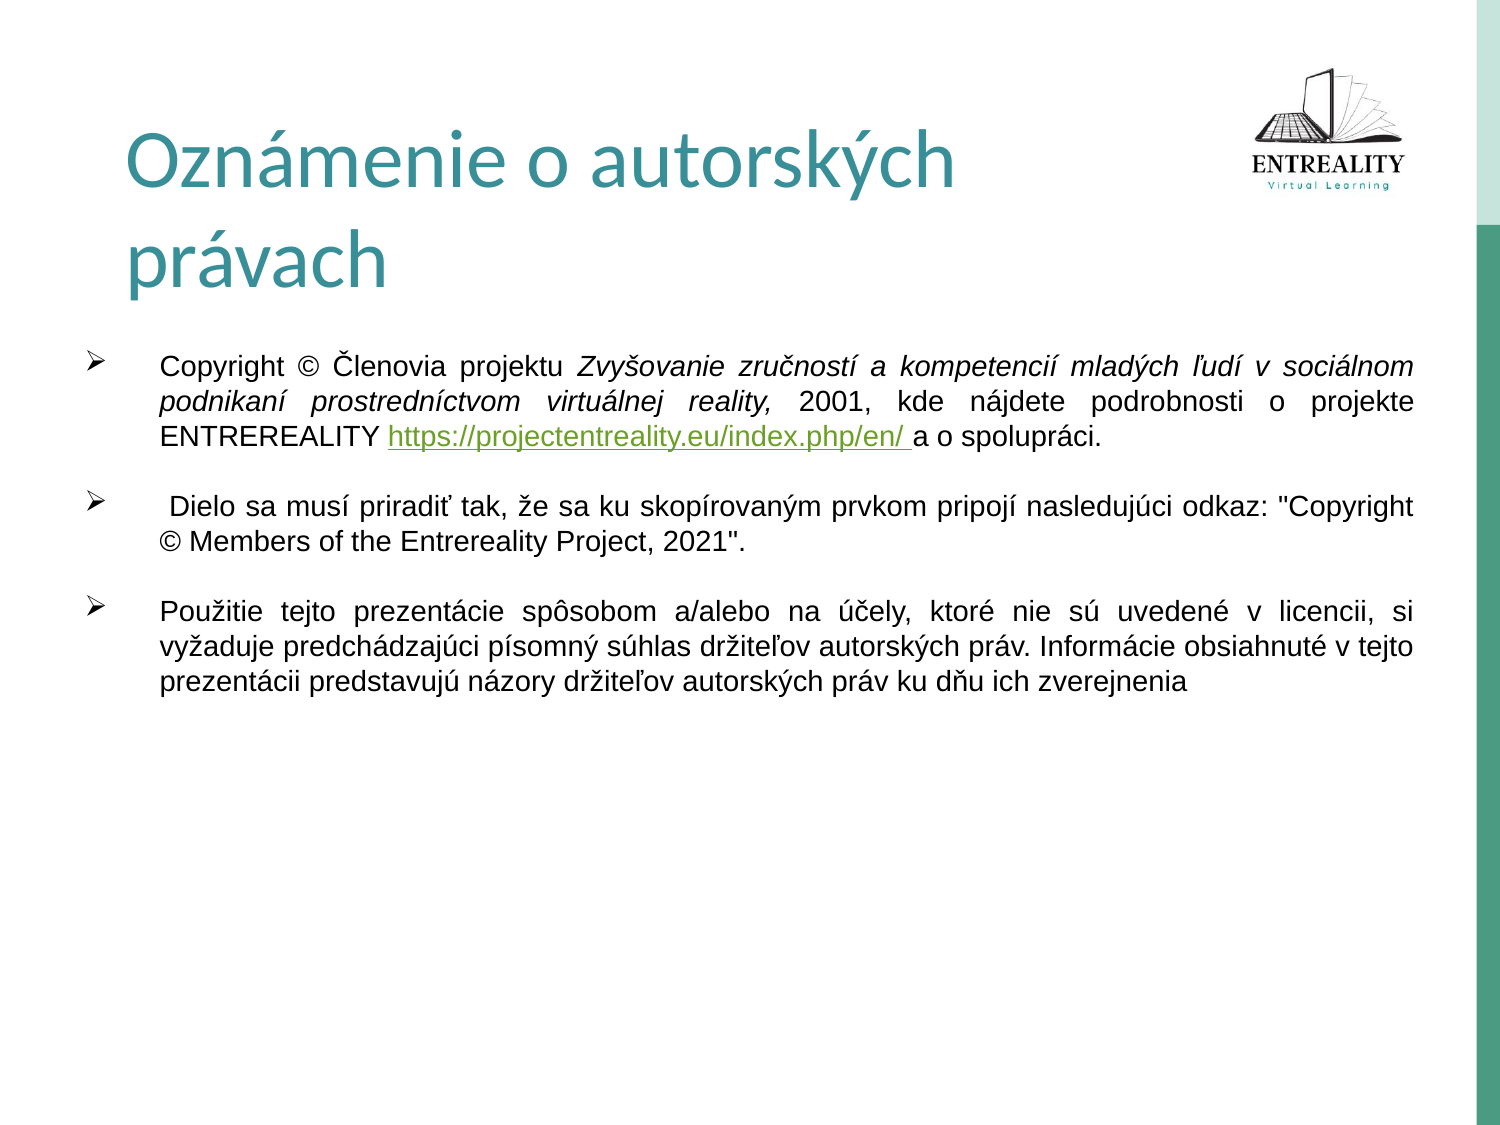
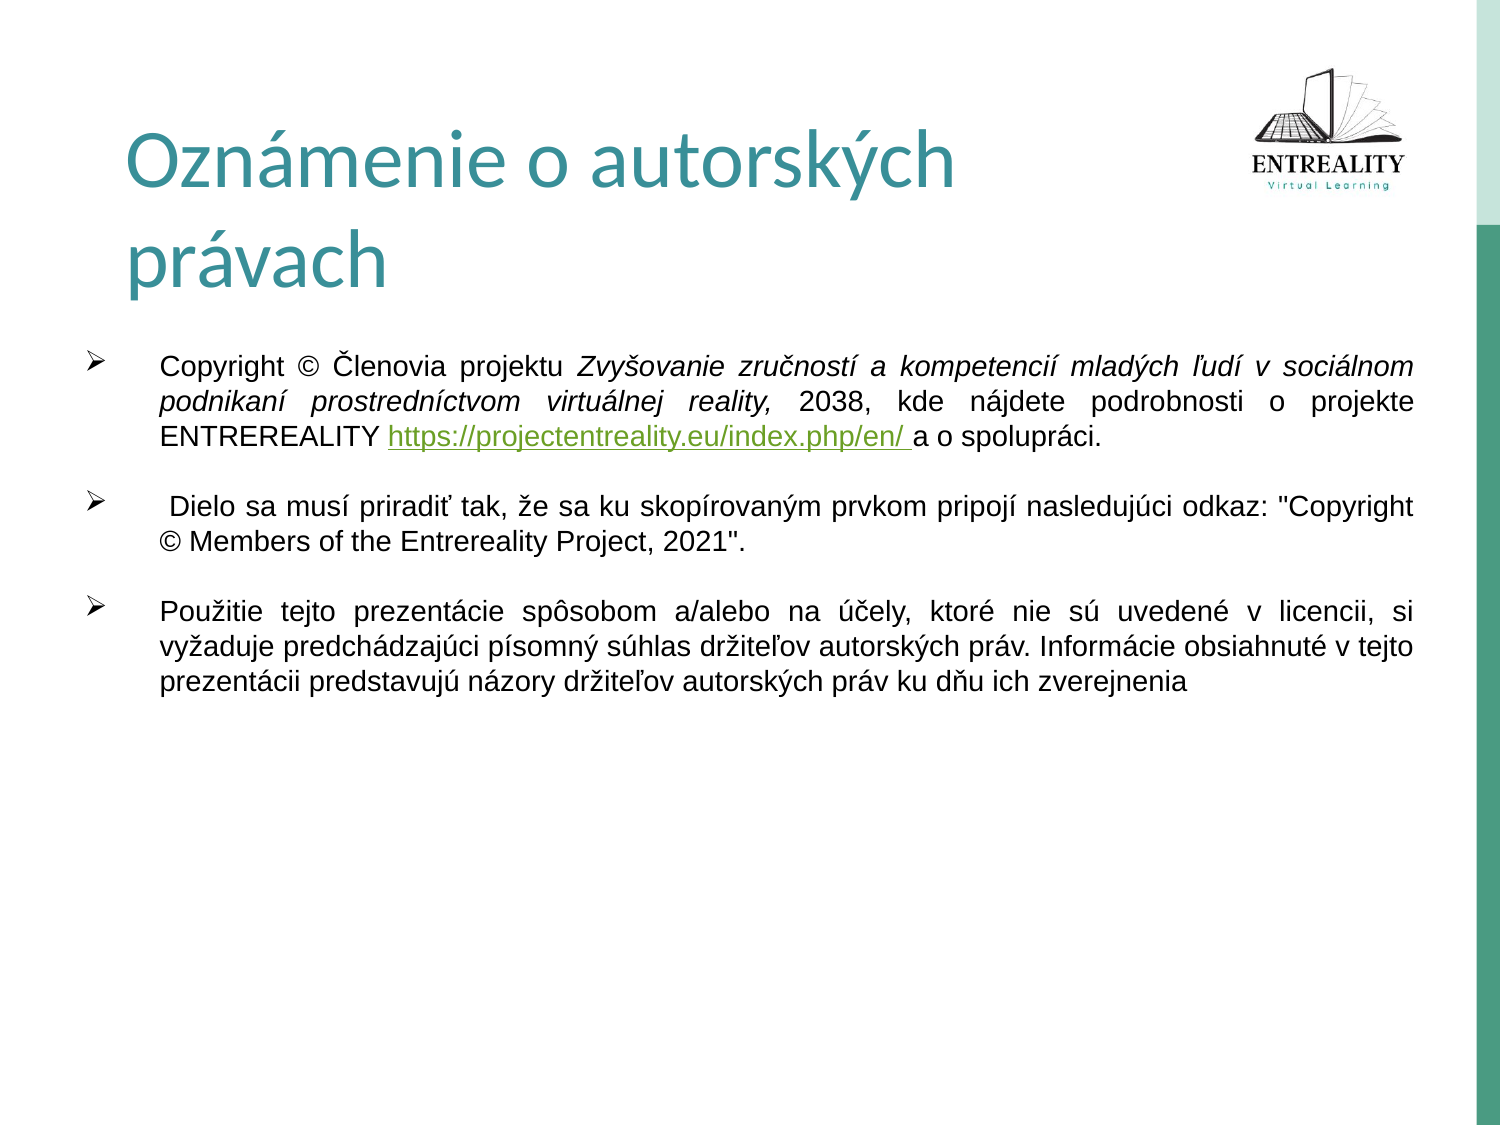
2001: 2001 -> 2038 (835, 402)
